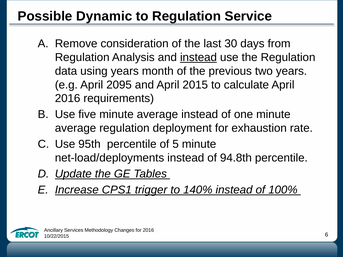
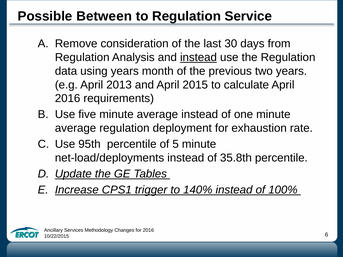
Dynamic: Dynamic -> Between (104, 16)
2095: 2095 -> 2013 (119, 85)
94.8th: 94.8th -> 35.8th (236, 158)
